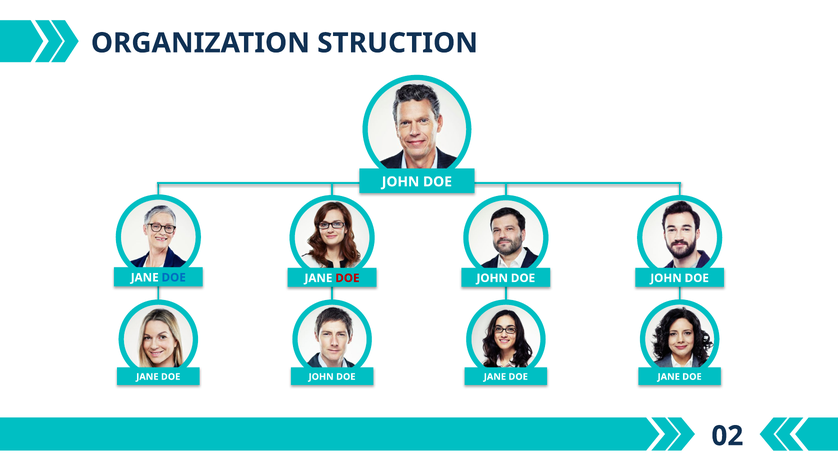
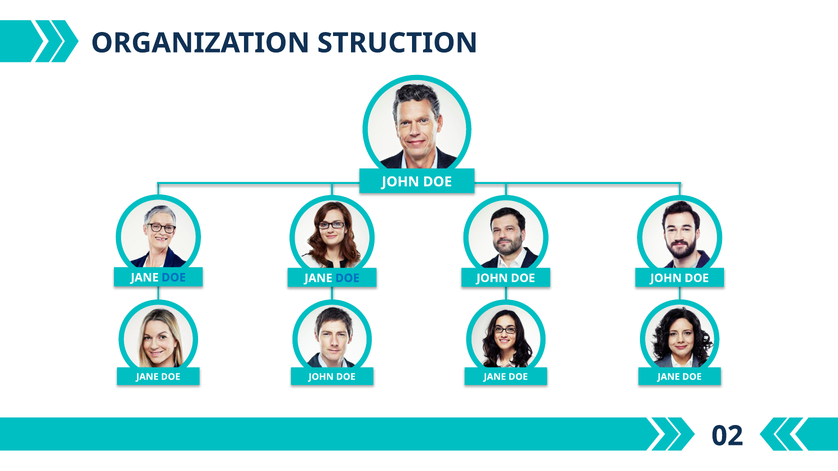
DOE colour: red -> blue (347, 278)
